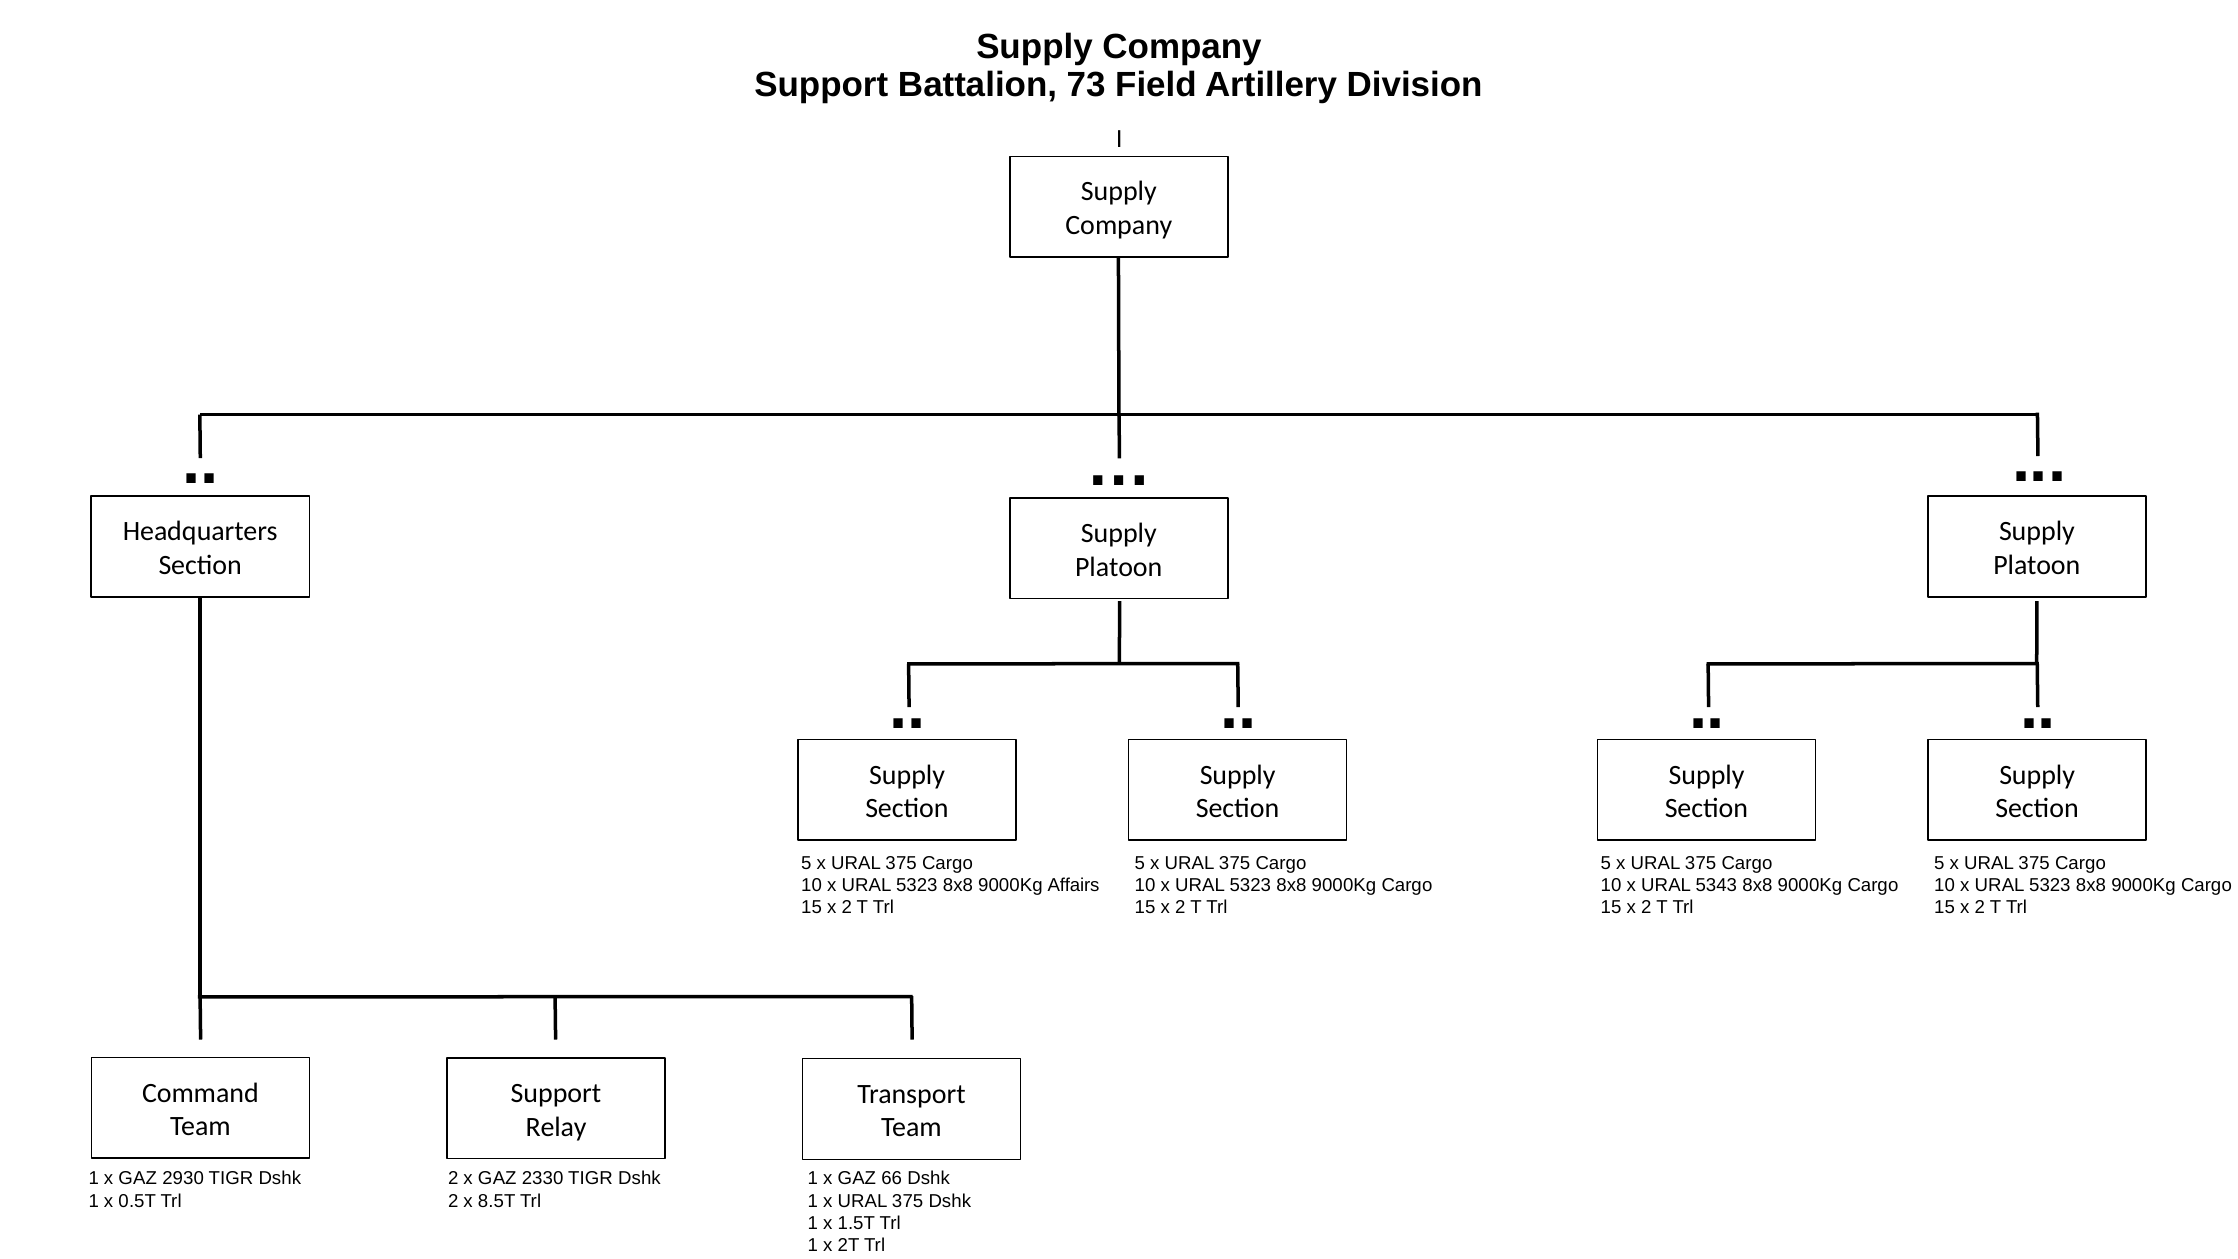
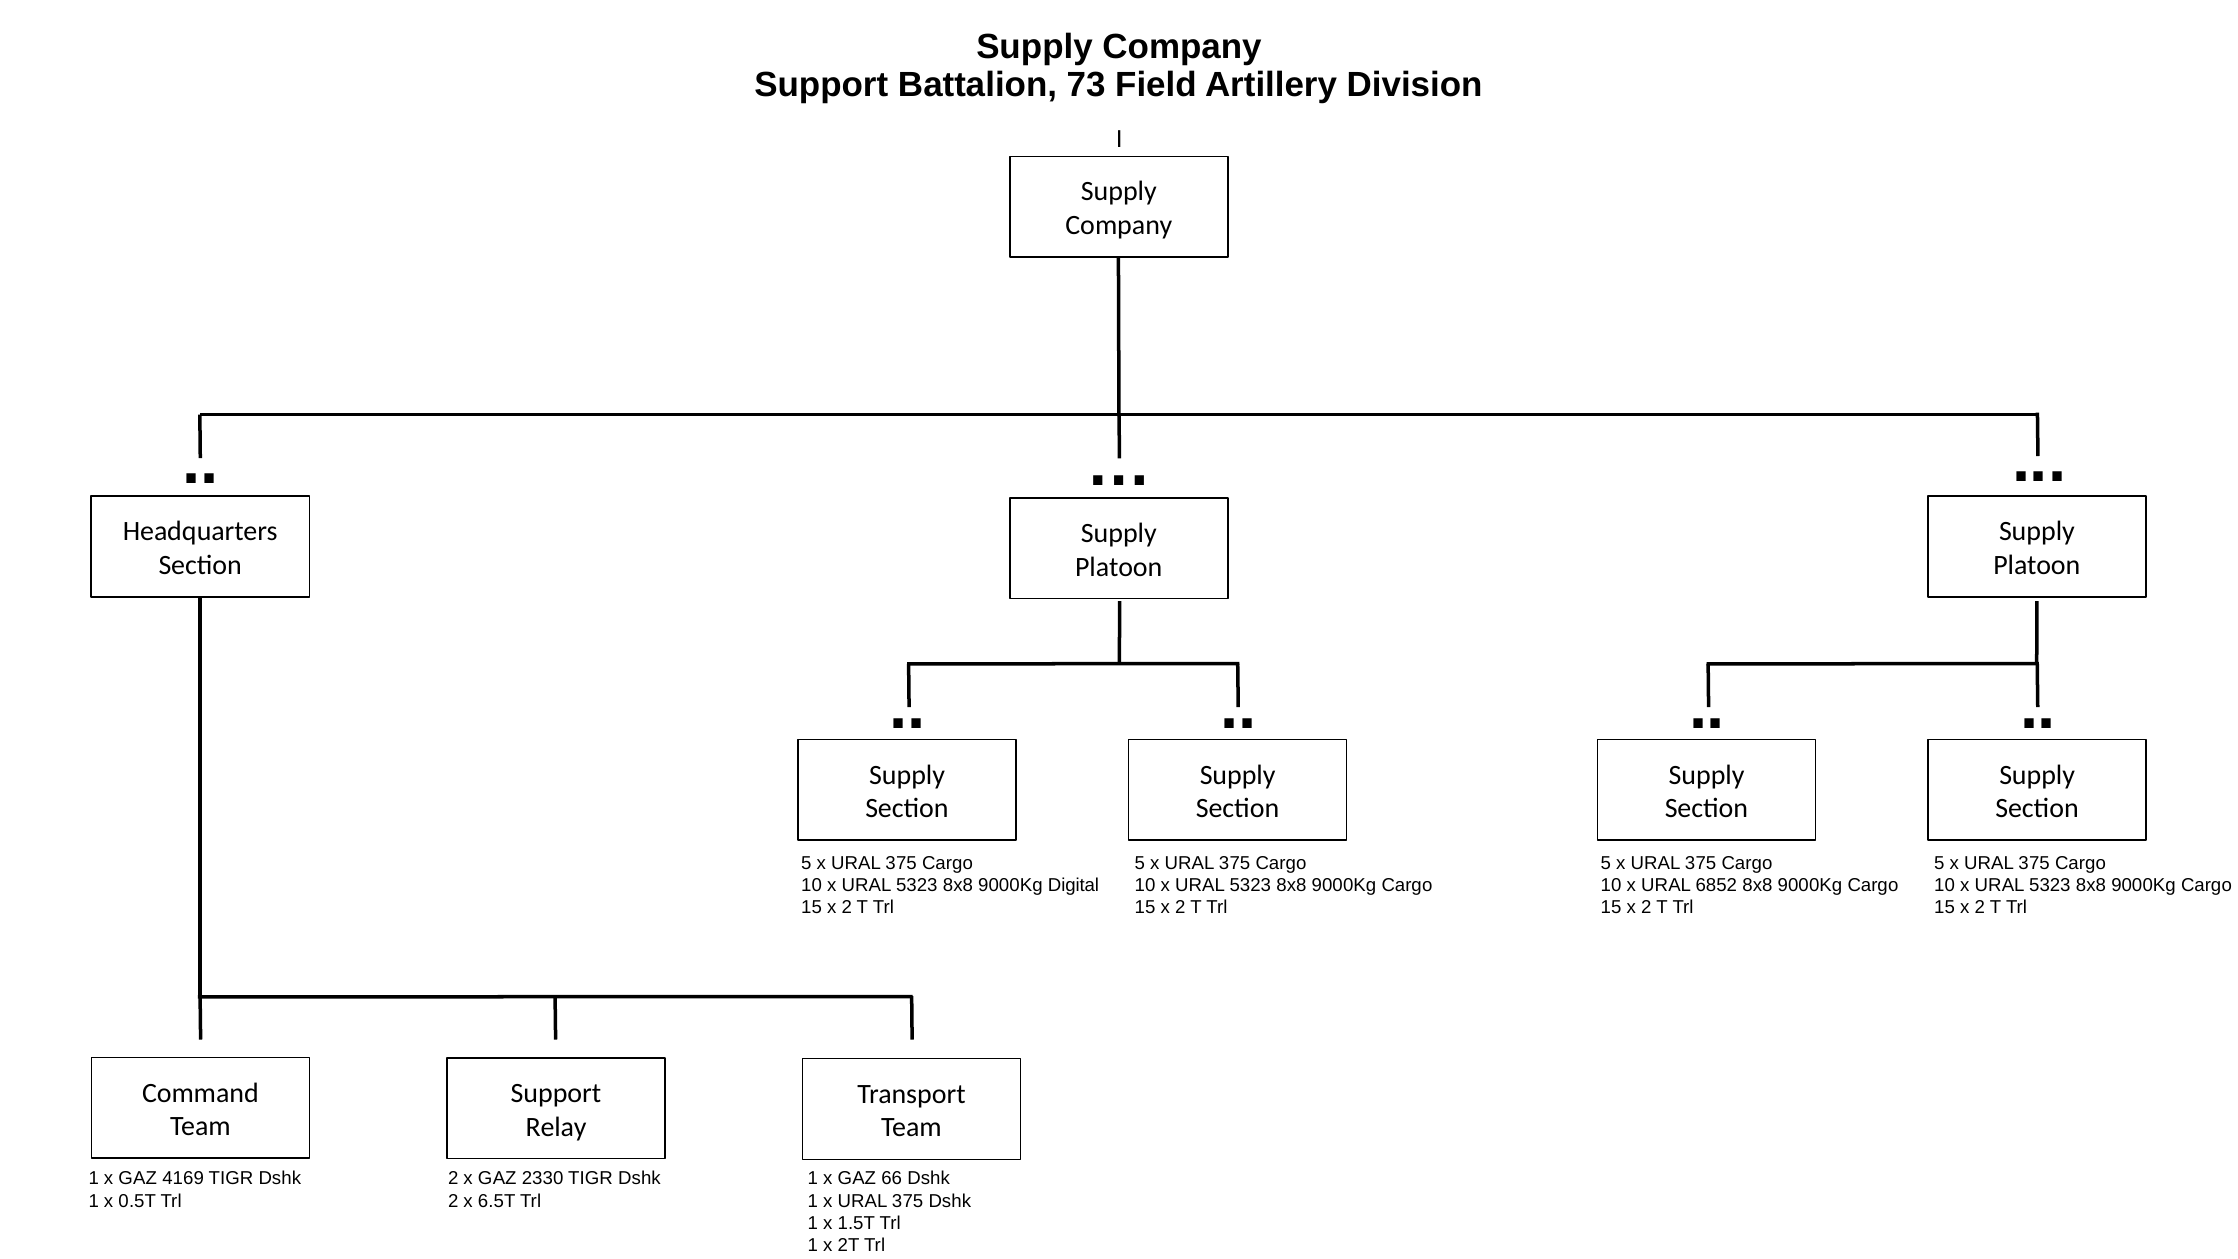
Affairs: Affairs -> Digital (1073, 885)
5343: 5343 -> 6852 (1716, 885)
2930: 2930 -> 4169 (183, 1179)
8.5T: 8.5T -> 6.5T (497, 1201)
